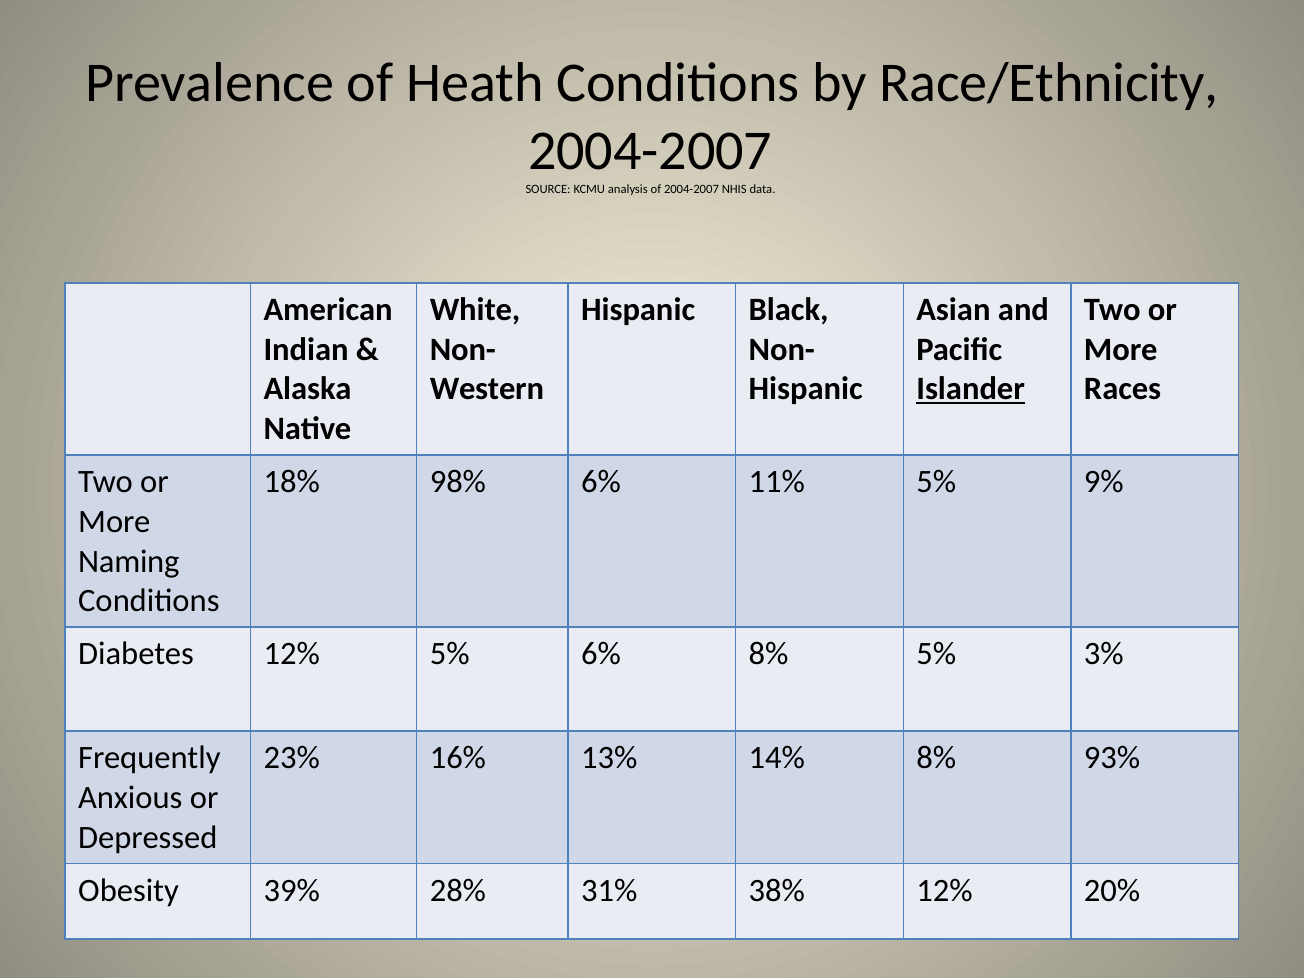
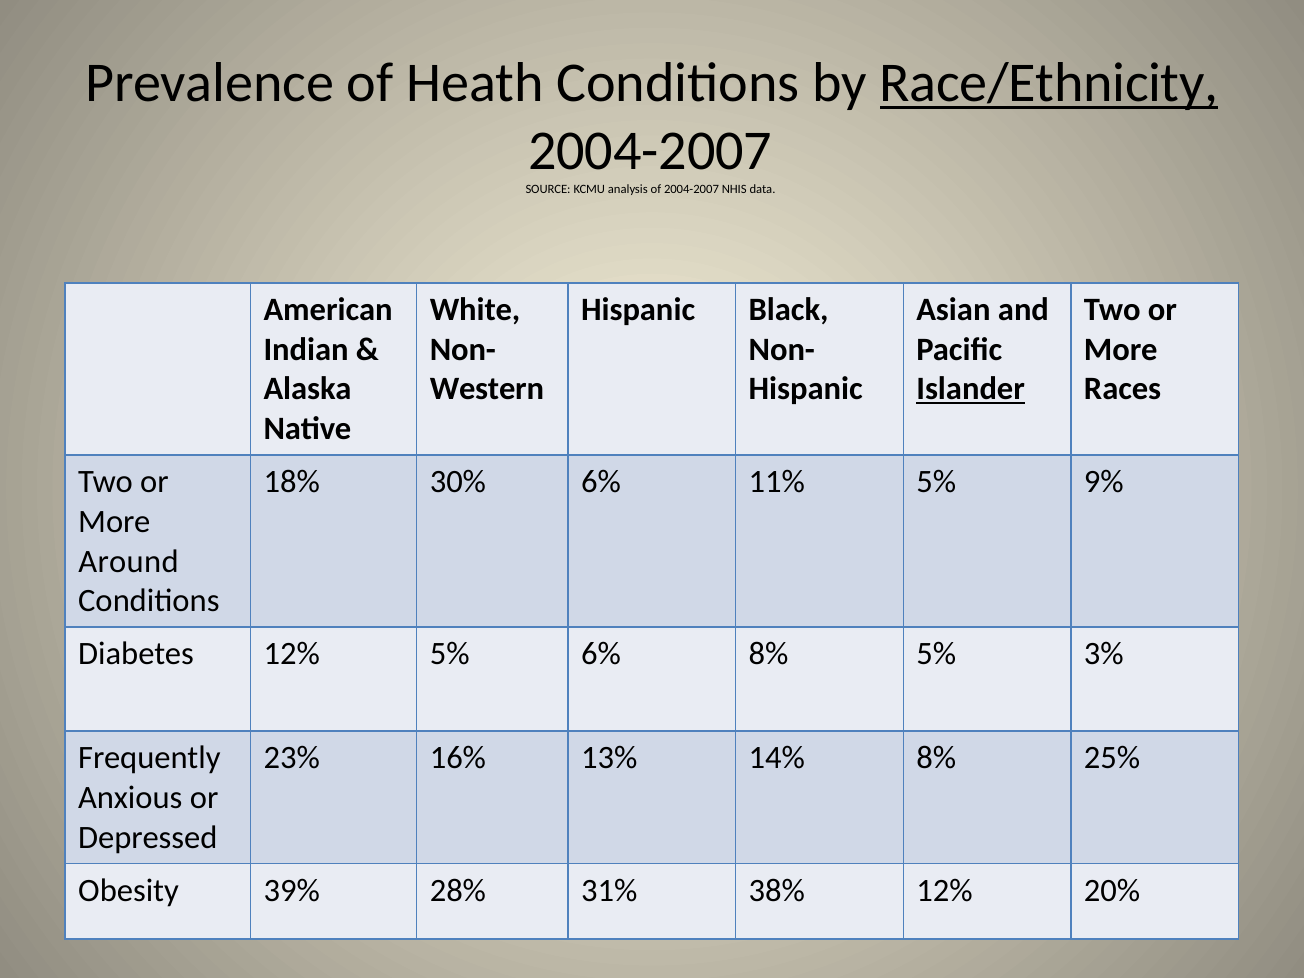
Race/Ethnicity underline: none -> present (1049, 83)
98%: 98% -> 30% (458, 482)
Naming: Naming -> Around (129, 561)
93%: 93% -> 25% (1112, 758)
